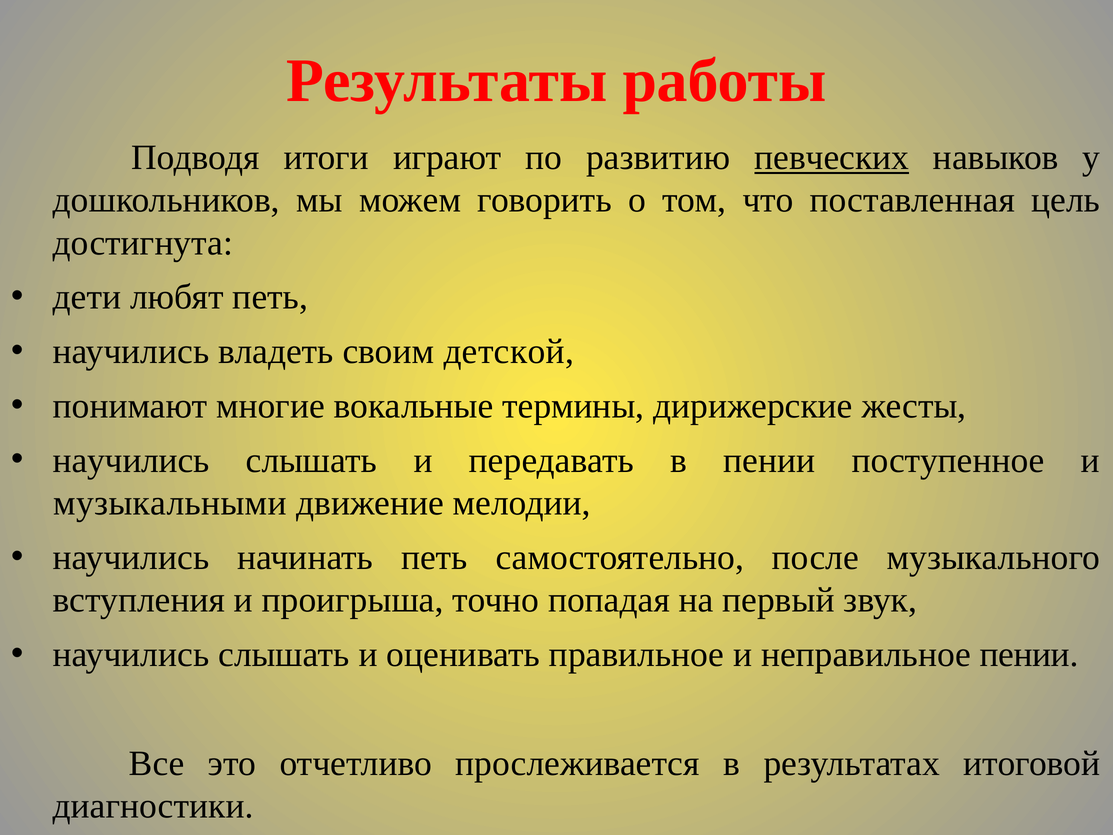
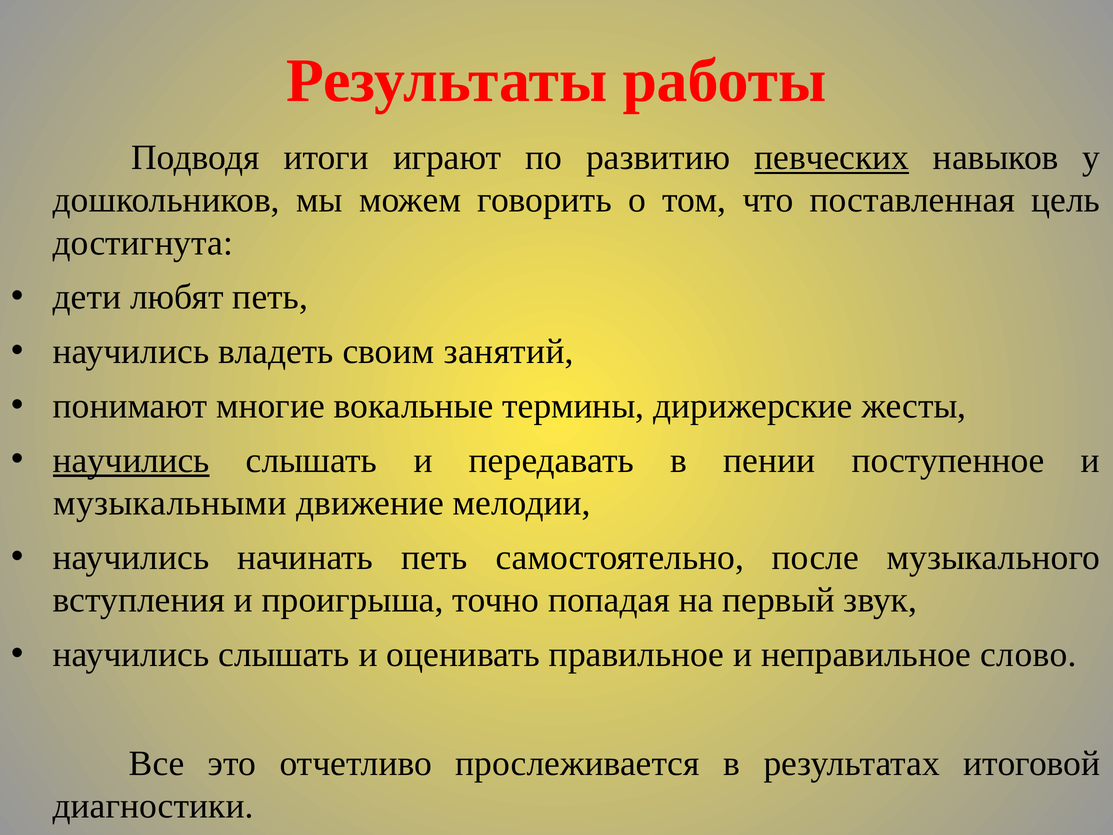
детской: детской -> занятий (509, 352)
научились underline: none -> present (131, 460)
неправильное пении: пении -> слово (1029, 654)
